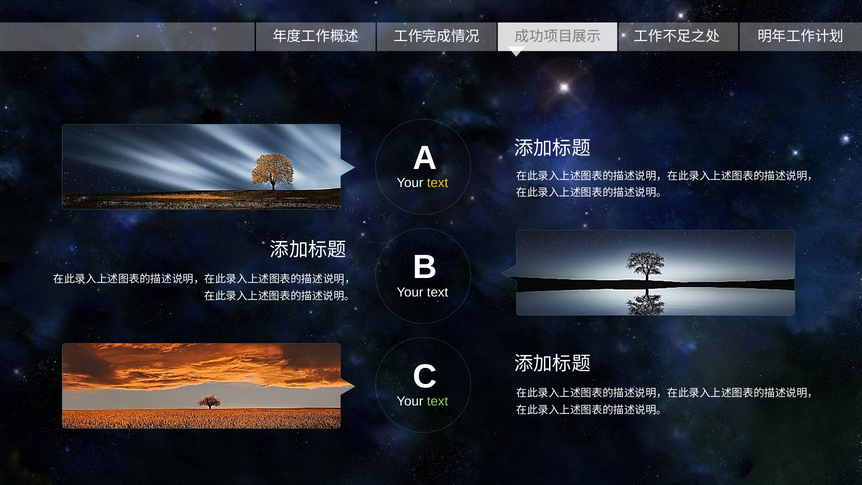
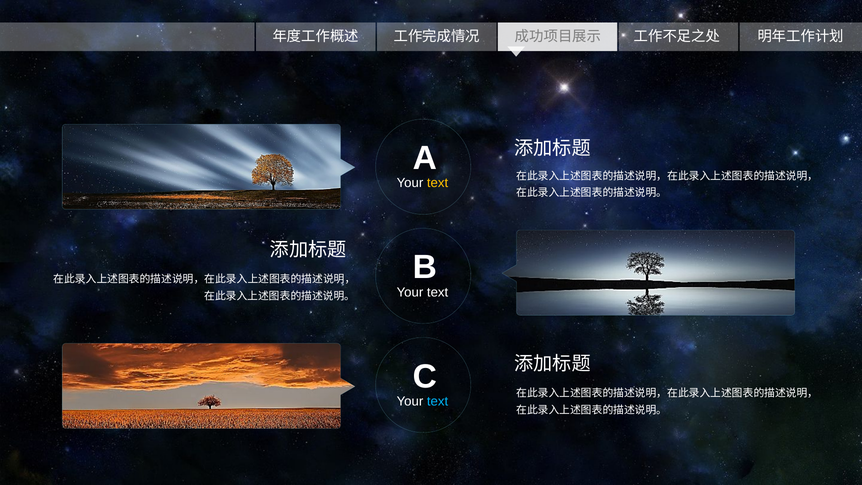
text colour: light green -> light blue (438, 401)
